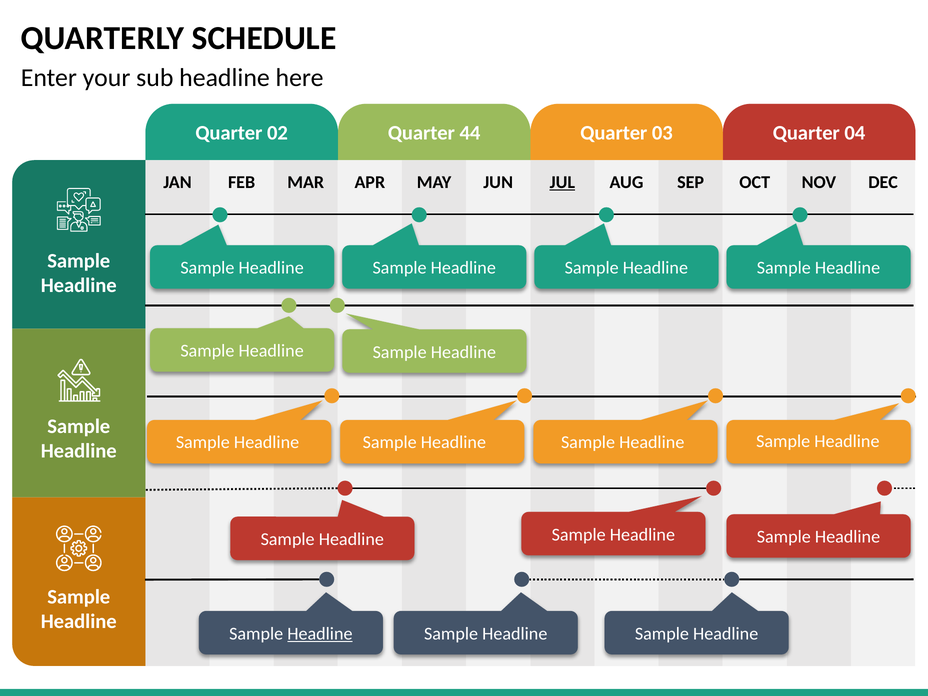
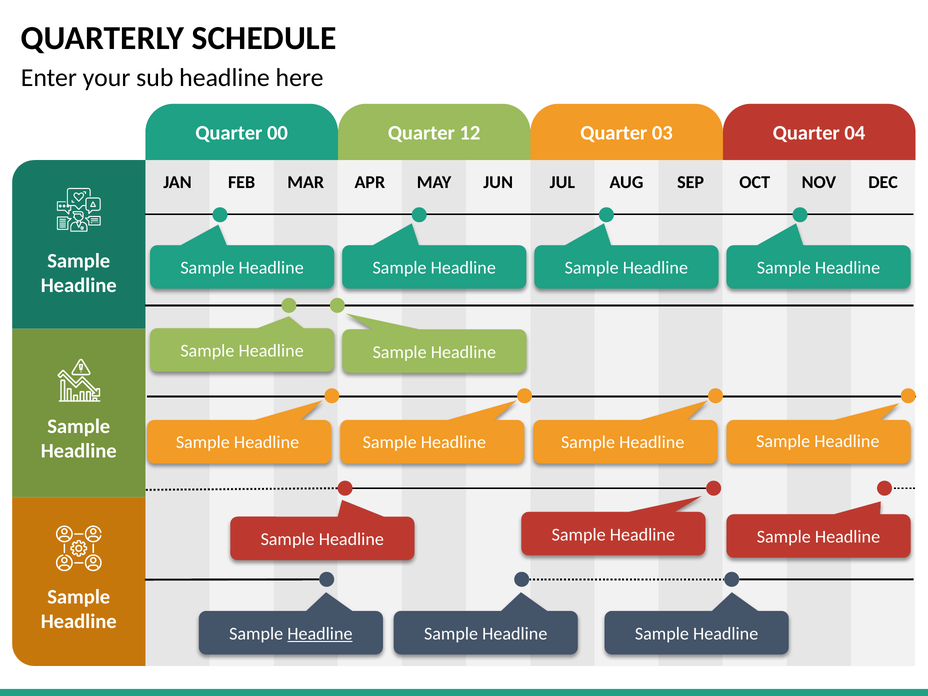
02: 02 -> 00 (277, 133)
44: 44 -> 12 (470, 133)
JUL underline: present -> none (562, 182)
